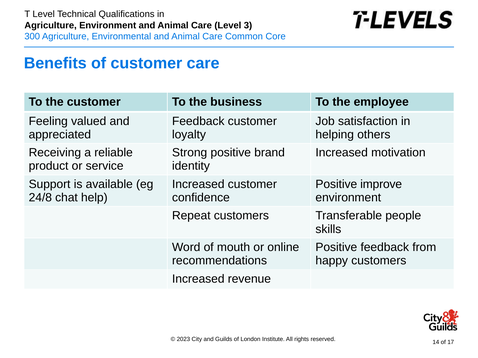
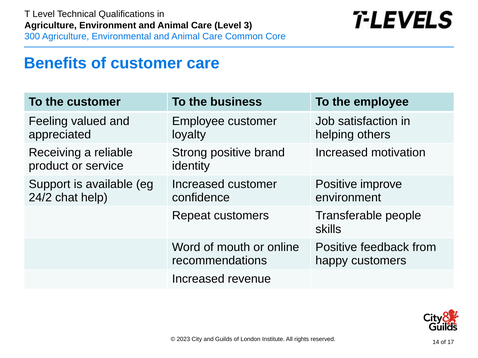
Feedback: Feedback -> Employee (198, 121)
24/8: 24/8 -> 24/2 (40, 198)
